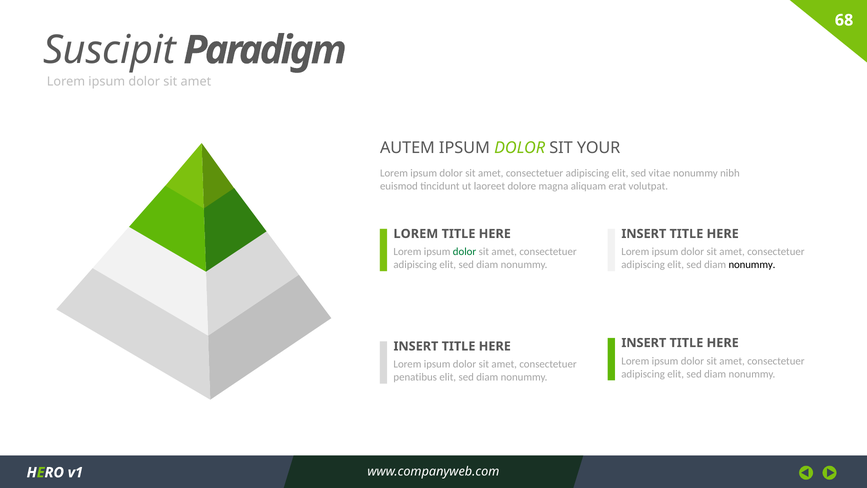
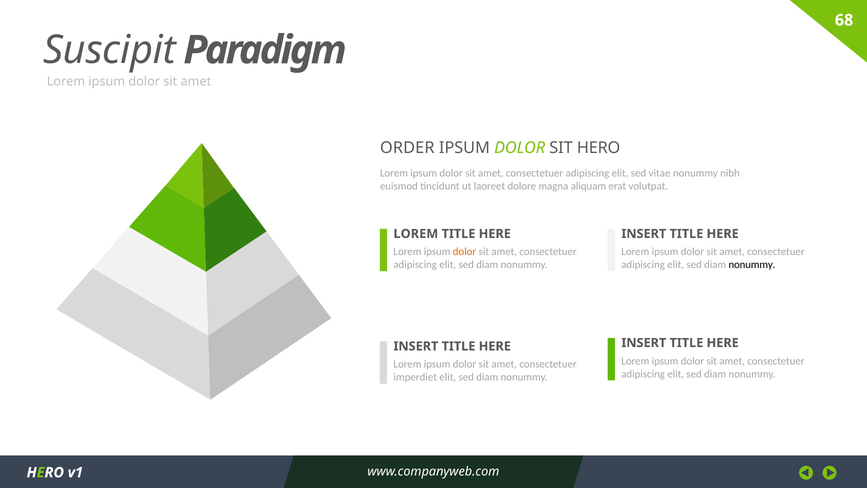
AUTEM: AUTEM -> ORDER (407, 148)
SIT YOUR: YOUR -> HERO (599, 148)
dolor colour: green -> orange (465, 252)
penatibus: penatibus -> imperdiet (415, 377)
